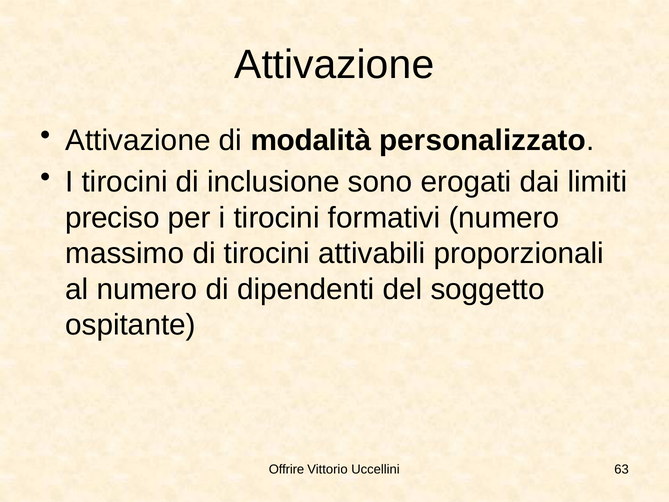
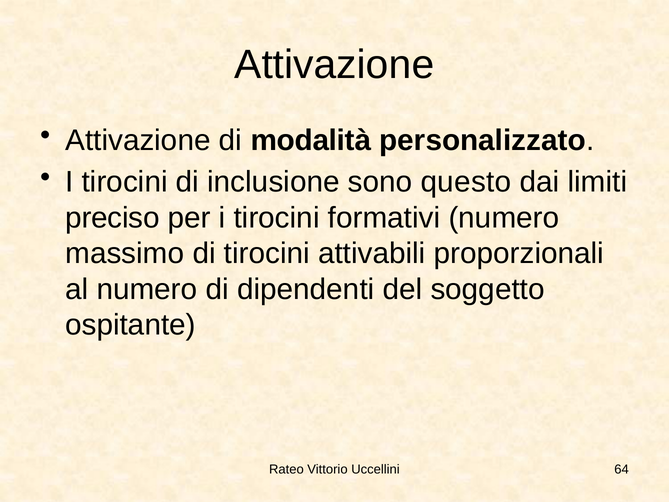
erogati: erogati -> questo (466, 182)
Offrire: Offrire -> Rateo (286, 469)
63: 63 -> 64 (622, 469)
